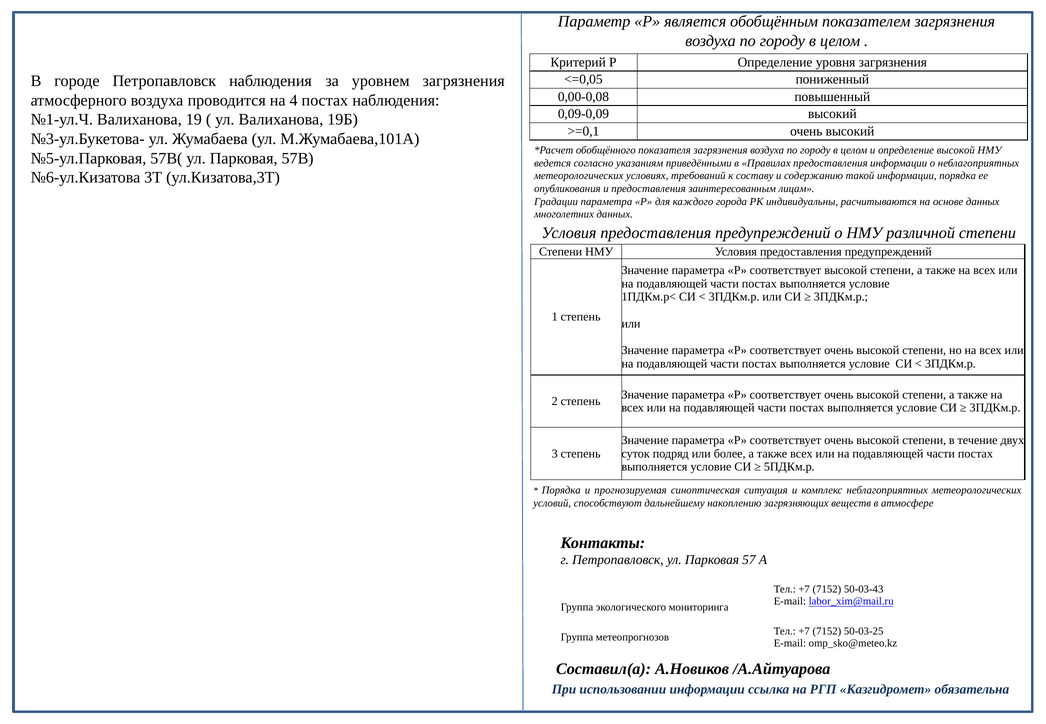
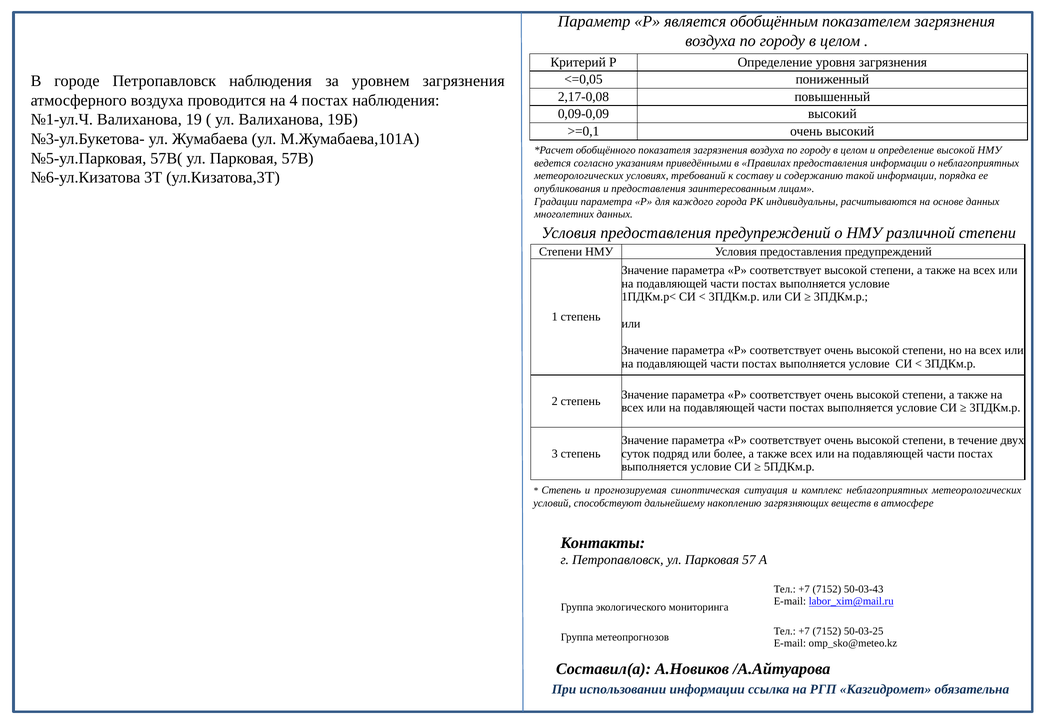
0,00-0,08: 0,00-0,08 -> 2,17-0,08 (583, 97)
Порядка: Порядка -> Степень (561, 490)
